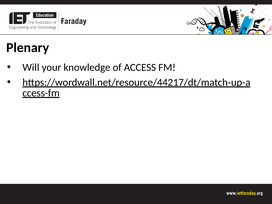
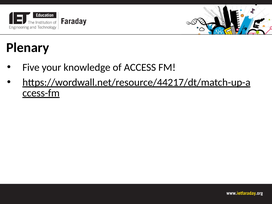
Will: Will -> Five (31, 67)
